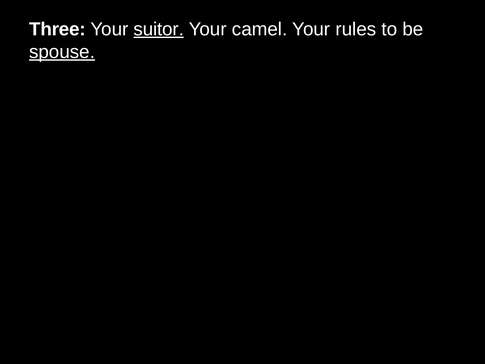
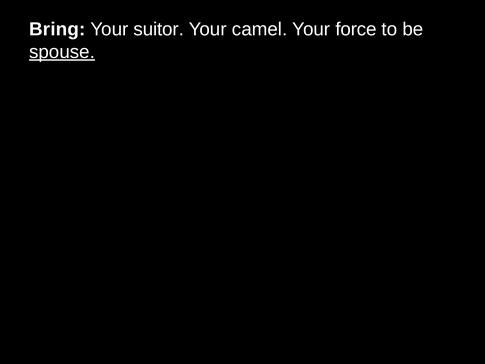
Three: Three -> Bring (57, 29)
suitor underline: present -> none (159, 29)
rules: rules -> force (356, 29)
